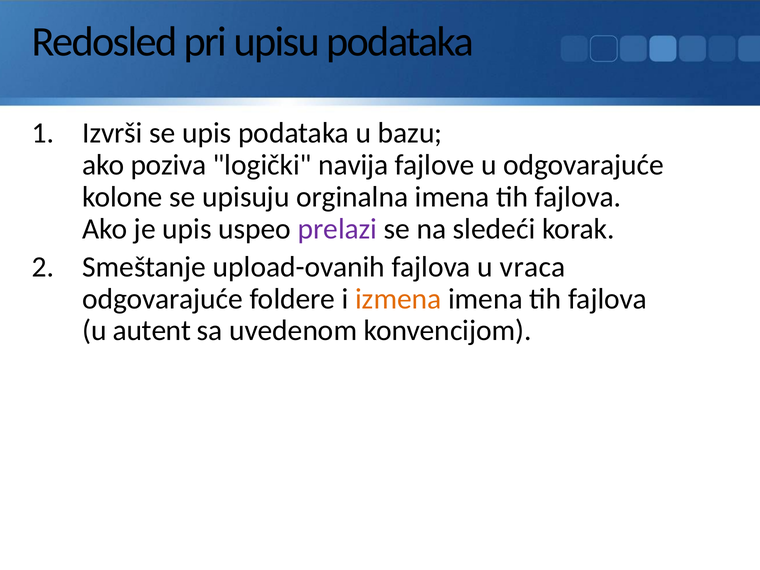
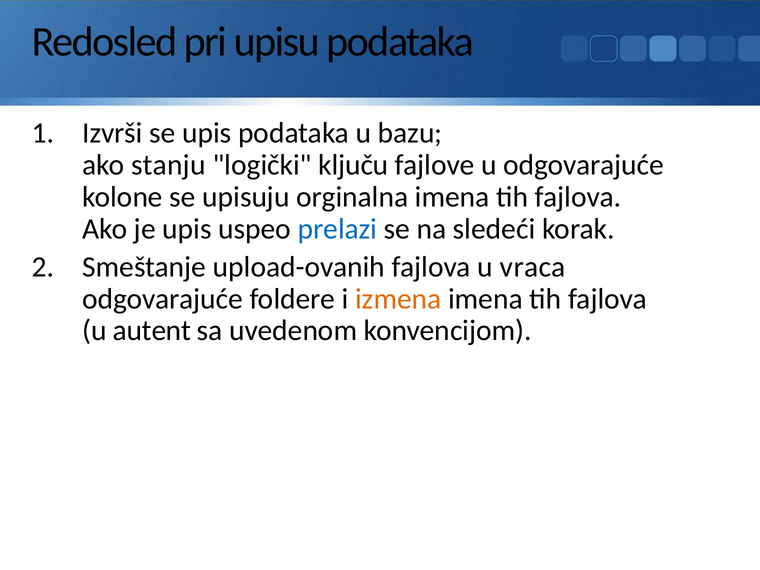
poziva: poziva -> stanju (168, 165)
navija: navija -> ključu (353, 165)
prelazi colour: purple -> blue (337, 229)
